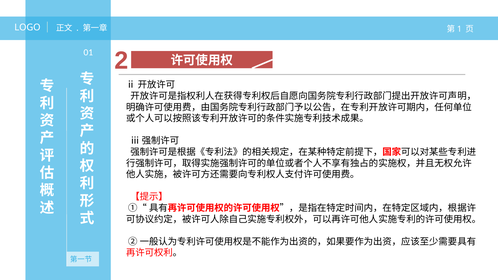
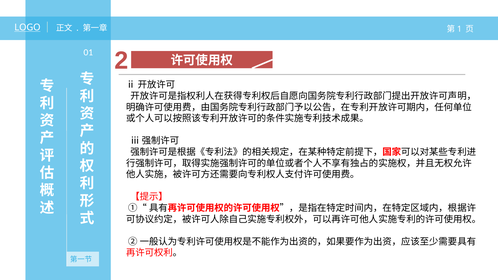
LOGO underline: none -> present (27, 28)
